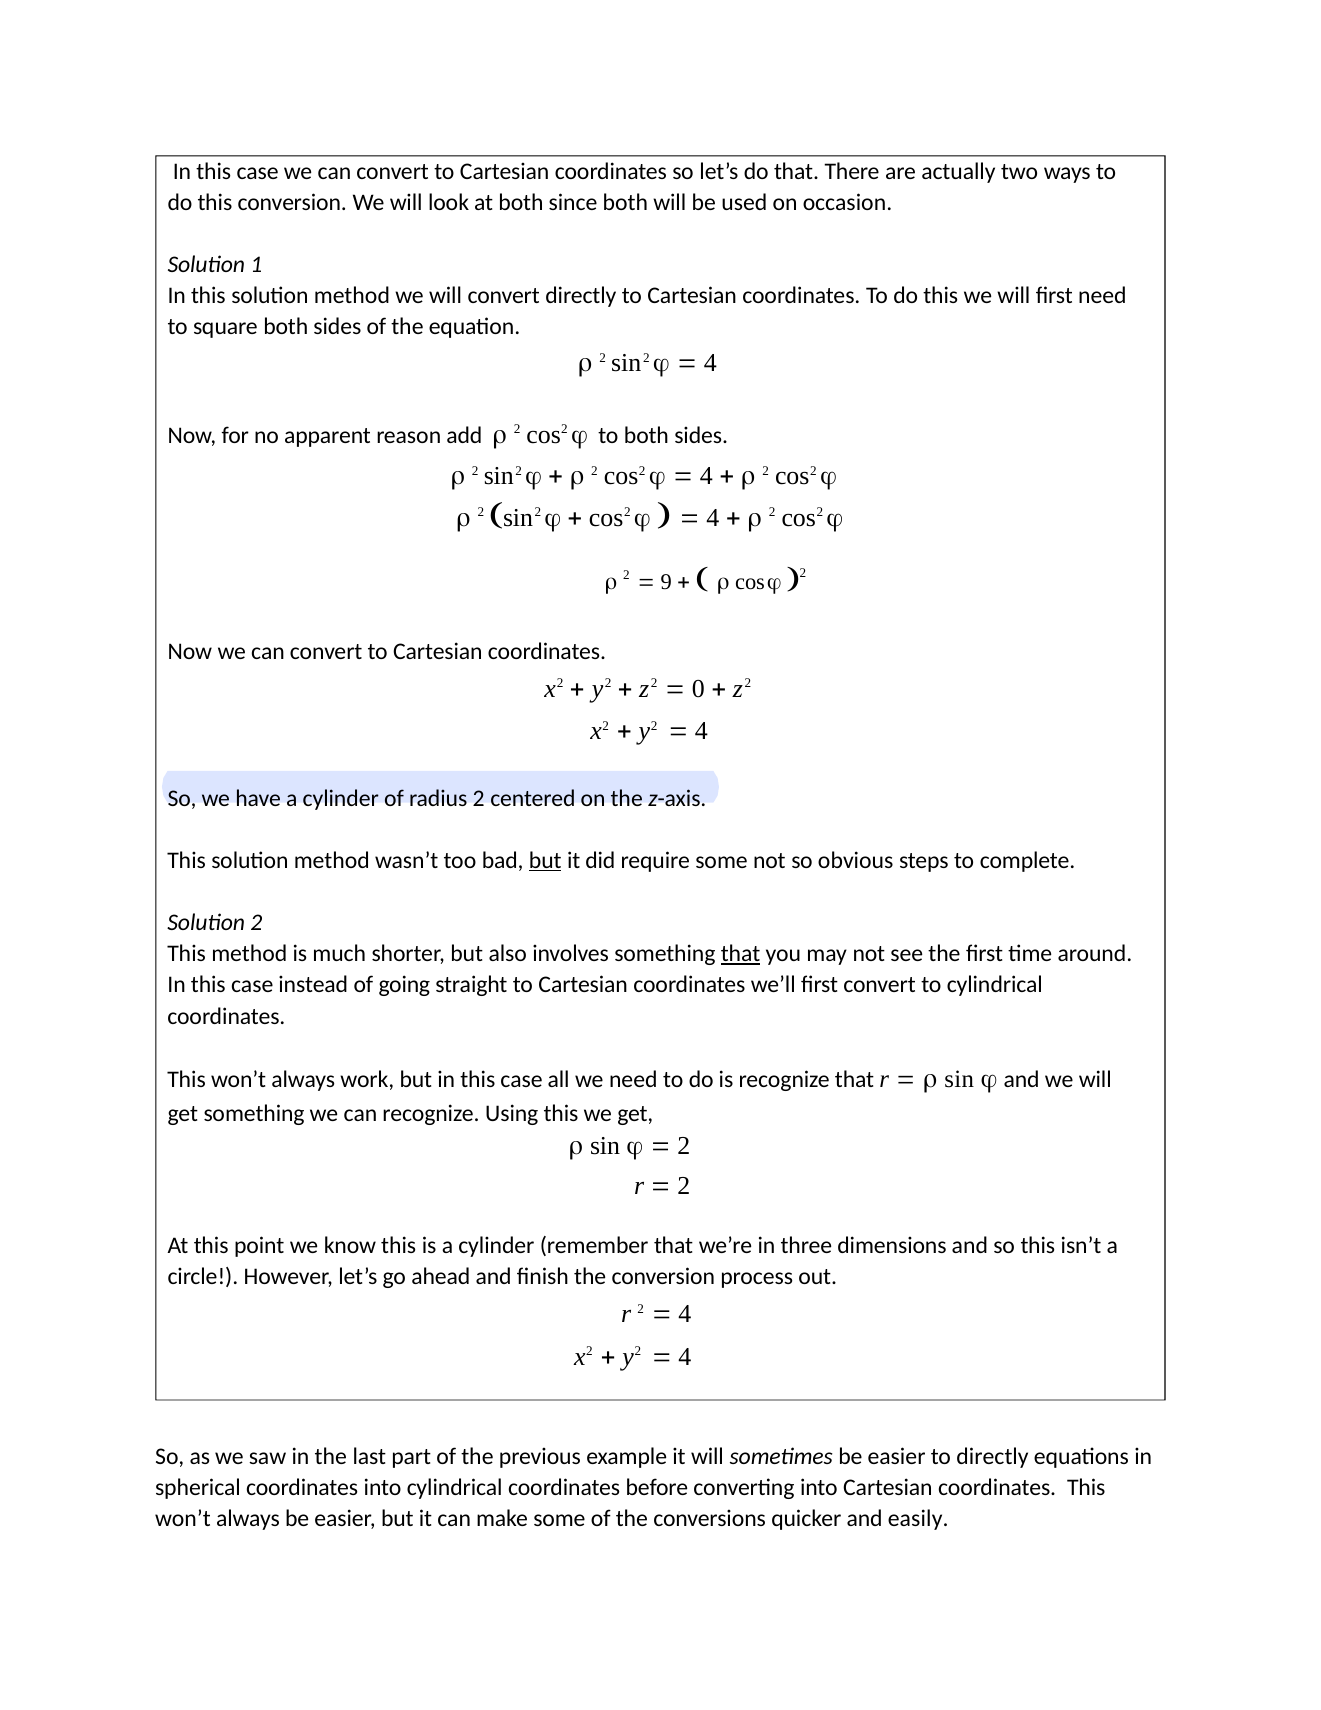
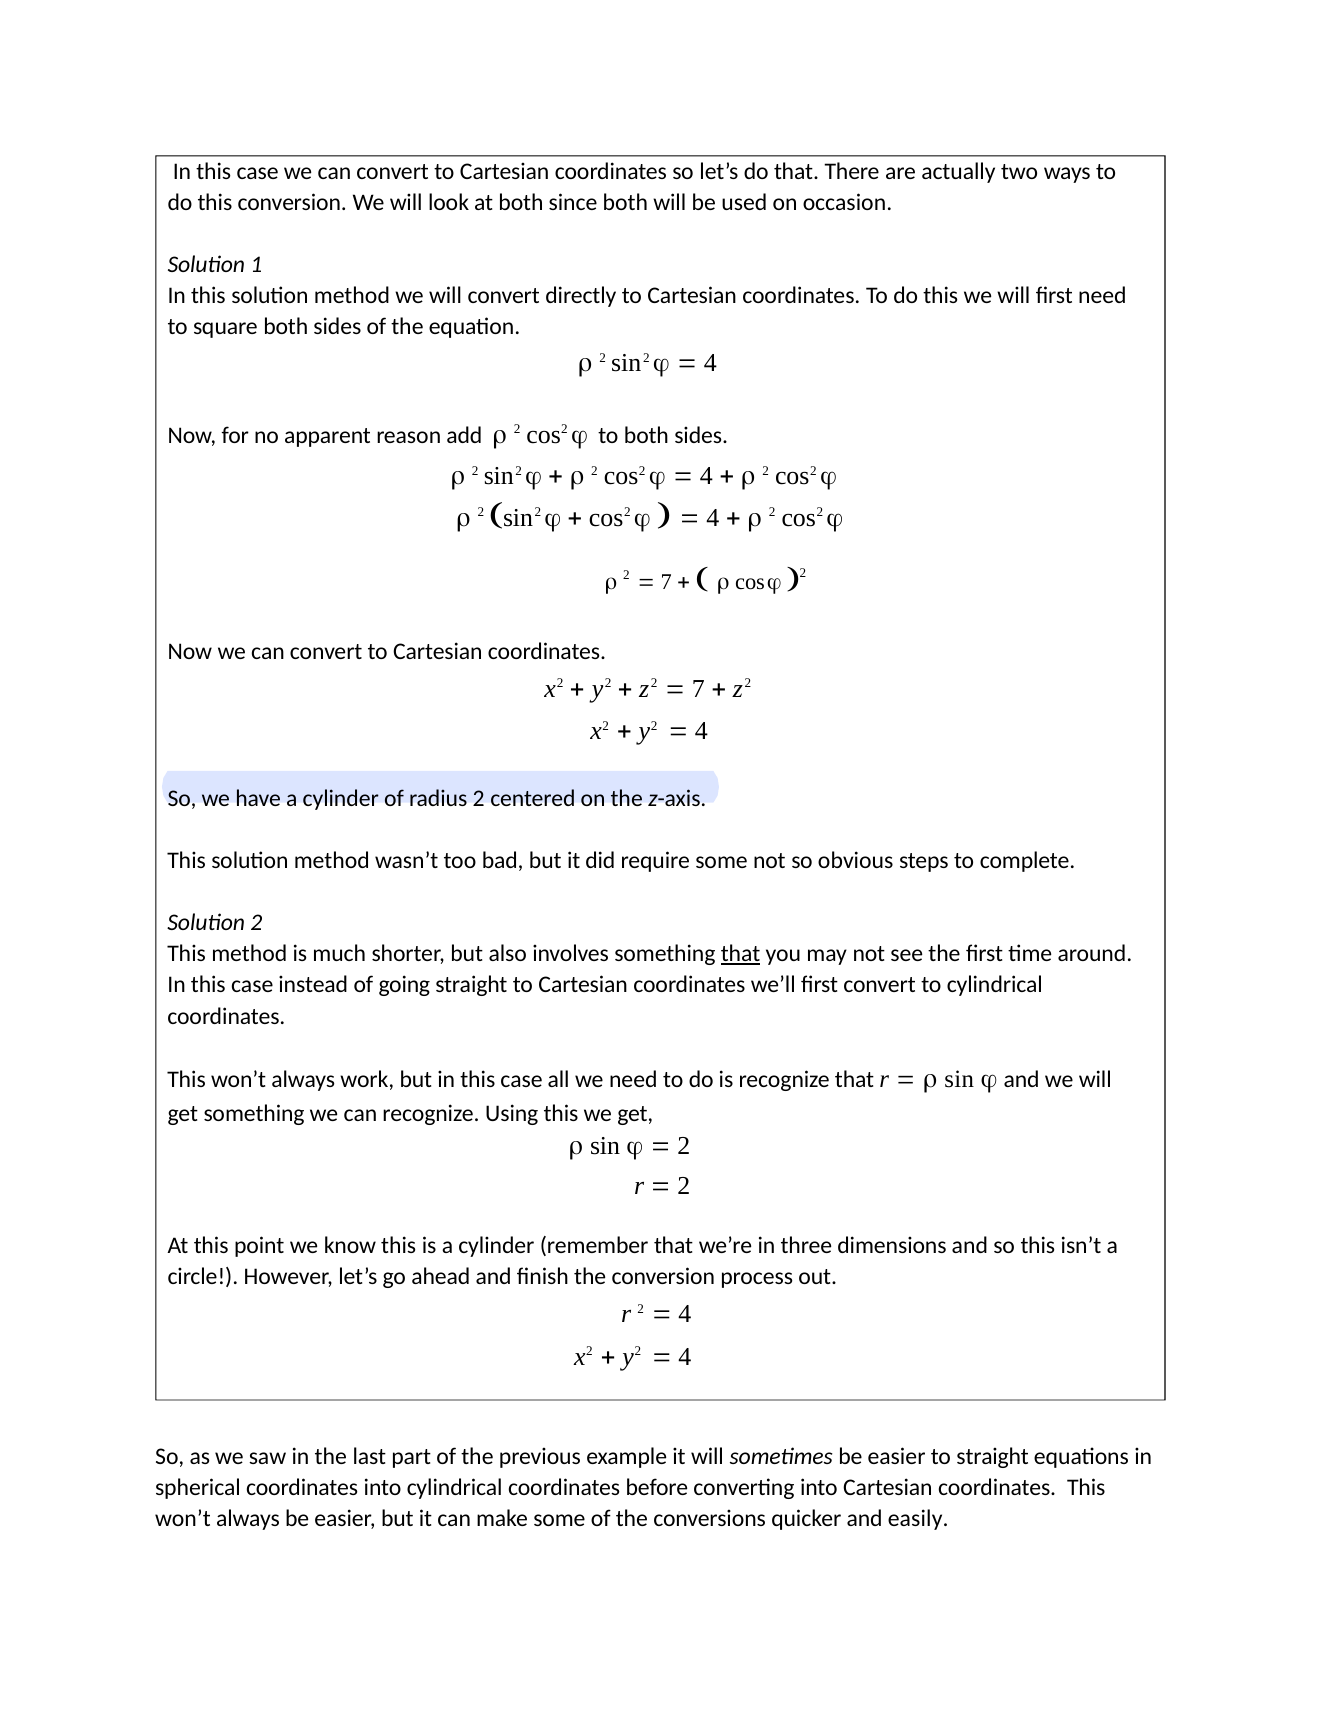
9: 9 -> 7 (666, 582)
0: 0 -> 7 (698, 689)
but underline: present -> none (545, 860)
to directly: directly -> straight (993, 1456)
